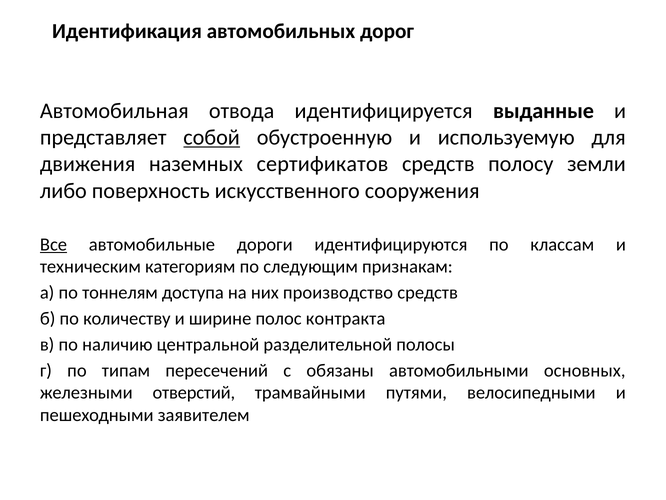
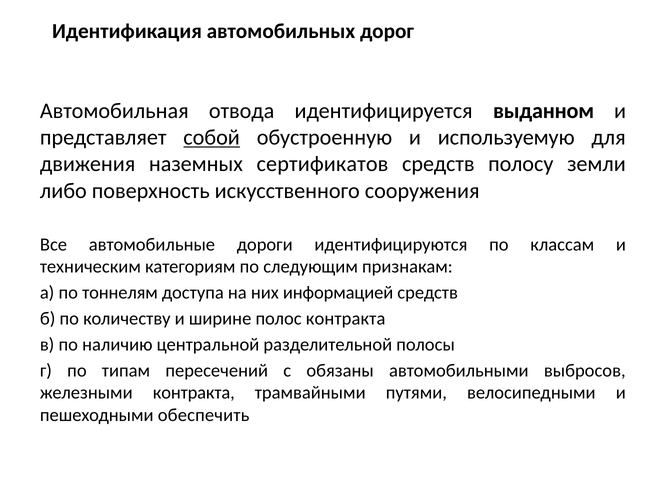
выданные: выданные -> выданном (544, 111)
Все underline: present -> none (53, 244)
производство: производство -> информацией (338, 292)
основных: основных -> выбросов (585, 370)
железными отверстий: отверстий -> контракта (194, 392)
заявителем: заявителем -> обеспечить (204, 415)
